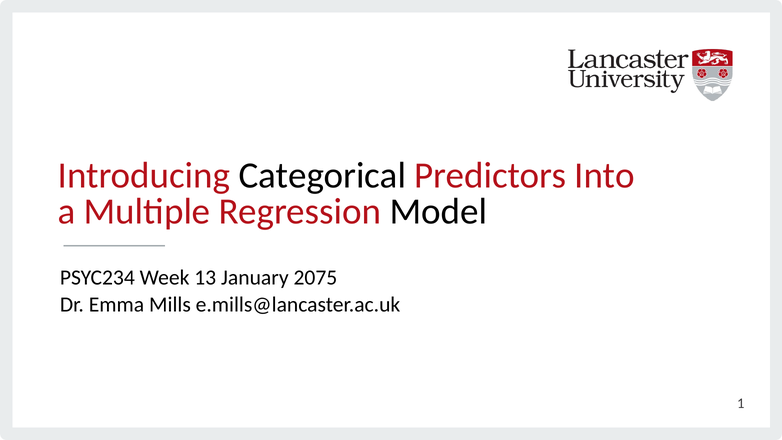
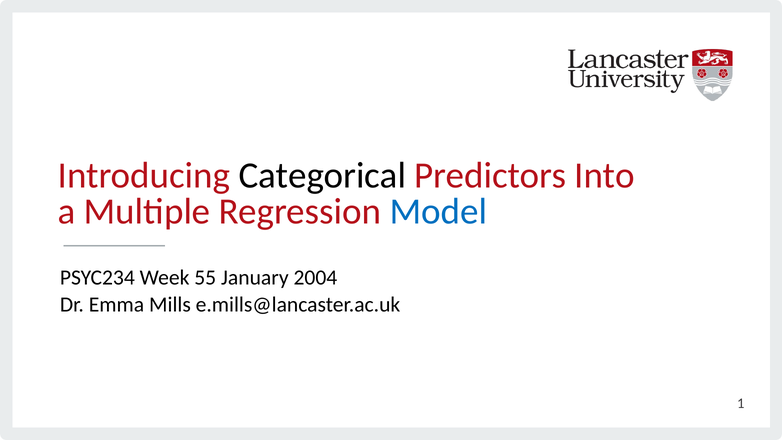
Model colour: black -> blue (438, 211)
13: 13 -> 55 (205, 278)
2075: 2075 -> 2004 (315, 278)
